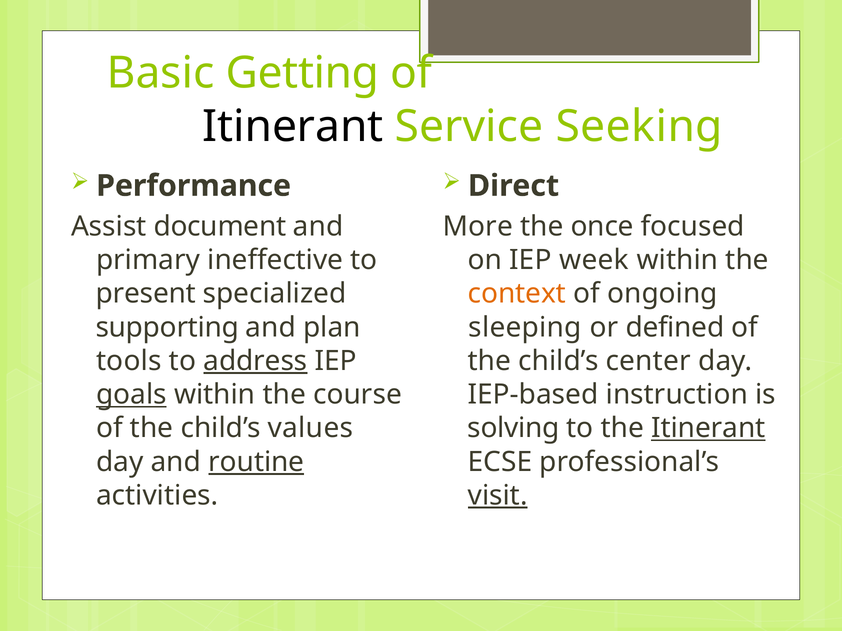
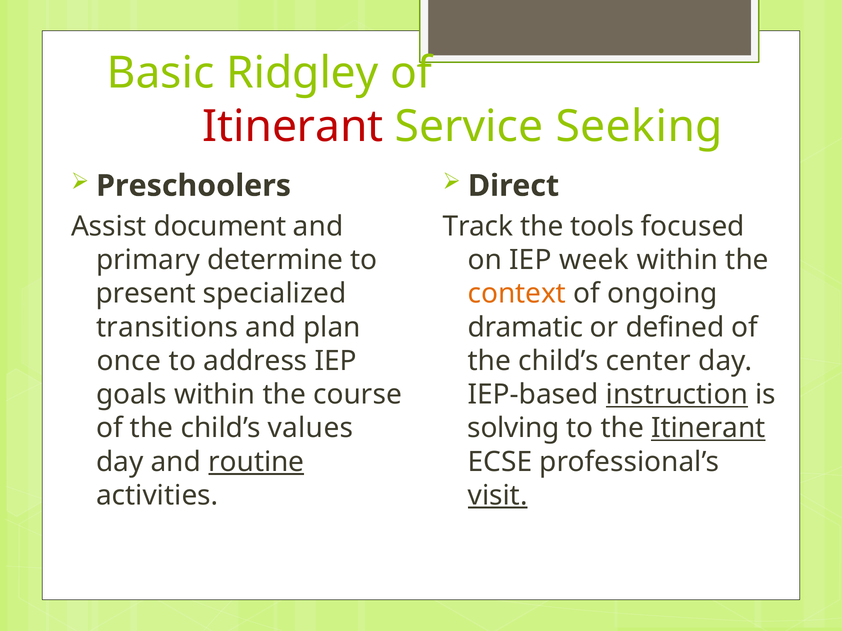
Getting: Getting -> Ridgley (302, 73)
Itinerant colour: black -> red (293, 127)
Performance: Performance -> Preschoolers (194, 186)
More: More -> Track (478, 226)
once: once -> tools (602, 226)
ineffective: ineffective -> determine (275, 260)
supporting: supporting -> transitions (167, 328)
sleeping: sleeping -> dramatic (525, 328)
tools: tools -> once (129, 361)
address underline: present -> none (255, 361)
goals underline: present -> none (131, 395)
instruction underline: none -> present (677, 395)
